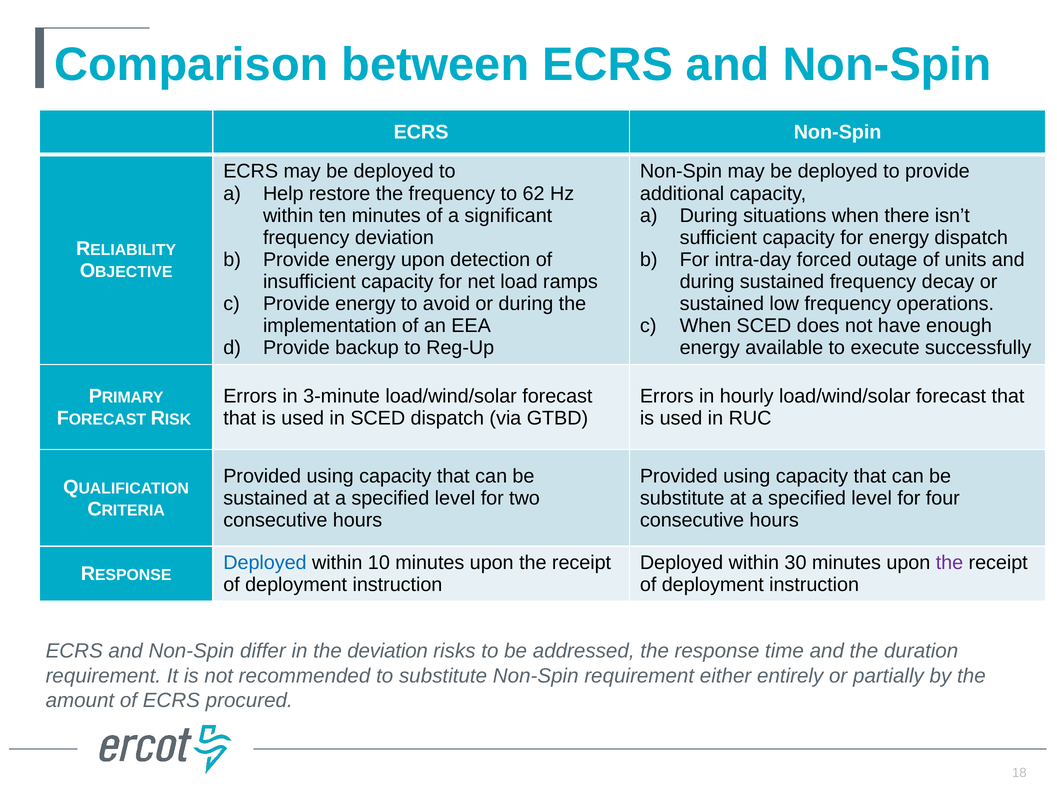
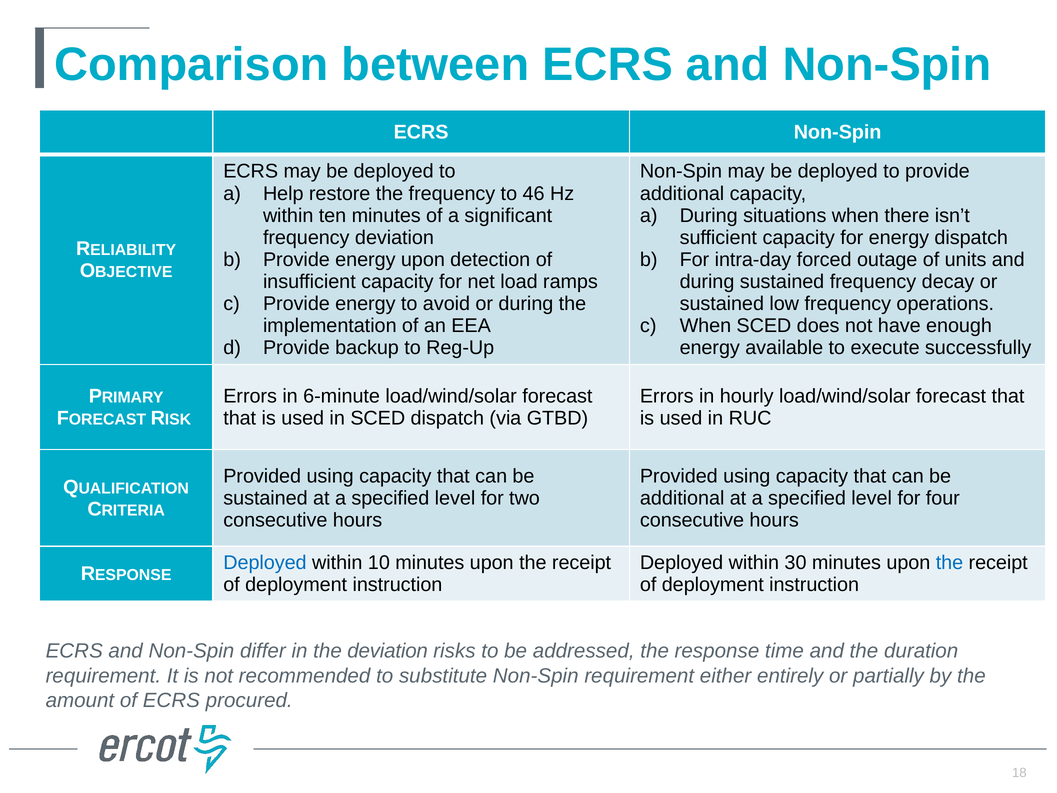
62: 62 -> 46 (534, 193)
3-minute: 3-minute -> 6-minute (342, 396)
substitute: substitute -> additional (682, 498)
the colour: purple -> blue (950, 563)
